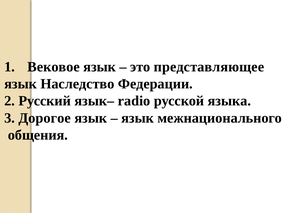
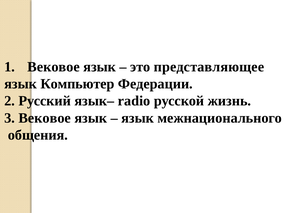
Наследство: Наследство -> Компьютер (77, 84)
языка: языка -> жизнь (229, 101)
3 Дорогое: Дорогое -> Вековое (45, 118)
